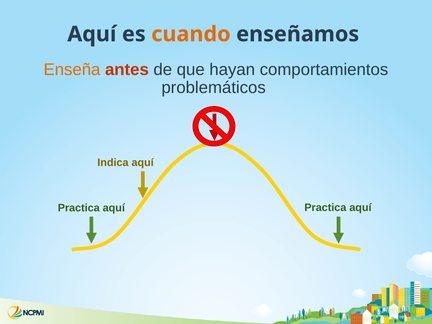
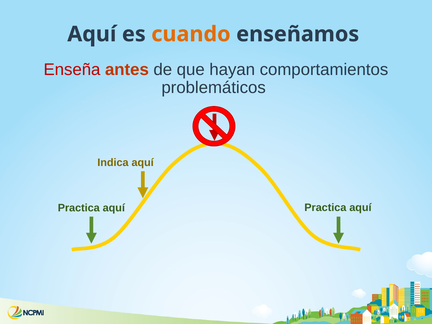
Enseña colour: orange -> red (72, 69)
